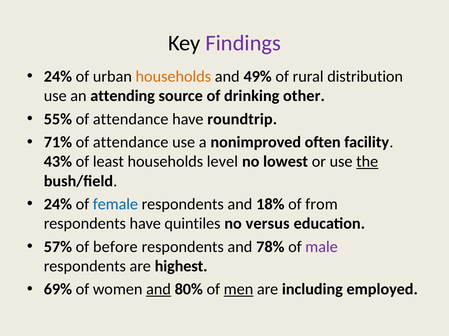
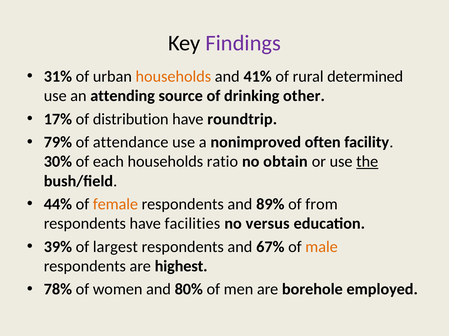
24%: 24% -> 31% (58, 77)
49%: 49% -> 41% (258, 77)
distribution: distribution -> determined (365, 77)
55%: 55% -> 17% (58, 119)
attendance: attendance -> distribution (131, 119)
71%: 71% -> 79% (58, 143)
43%: 43% -> 30% (58, 162)
least: least -> each (108, 162)
level: level -> ratio (222, 162)
lowest: lowest -> obtain (285, 162)
24%: 24% -> 44% (58, 205)
female colour: blue -> orange (115, 205)
18%: 18% -> 89% (270, 205)
quintiles: quintiles -> facilities (192, 224)
57%: 57% -> 39% (58, 247)
before: before -> largest (115, 247)
78%: 78% -> 67% (270, 247)
male colour: purple -> orange (322, 247)
69%: 69% -> 78% (58, 290)
and underline: present -> none (158, 290)
men underline: present -> none (239, 290)
including: including -> borehole (312, 290)
